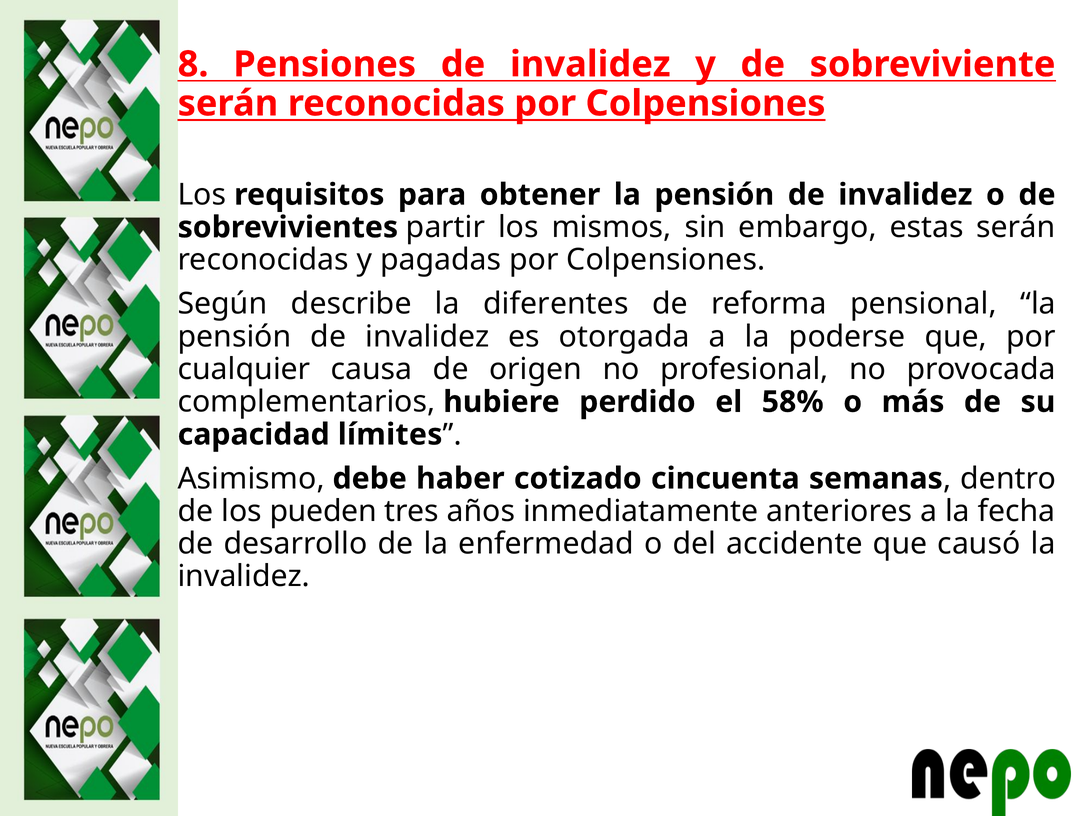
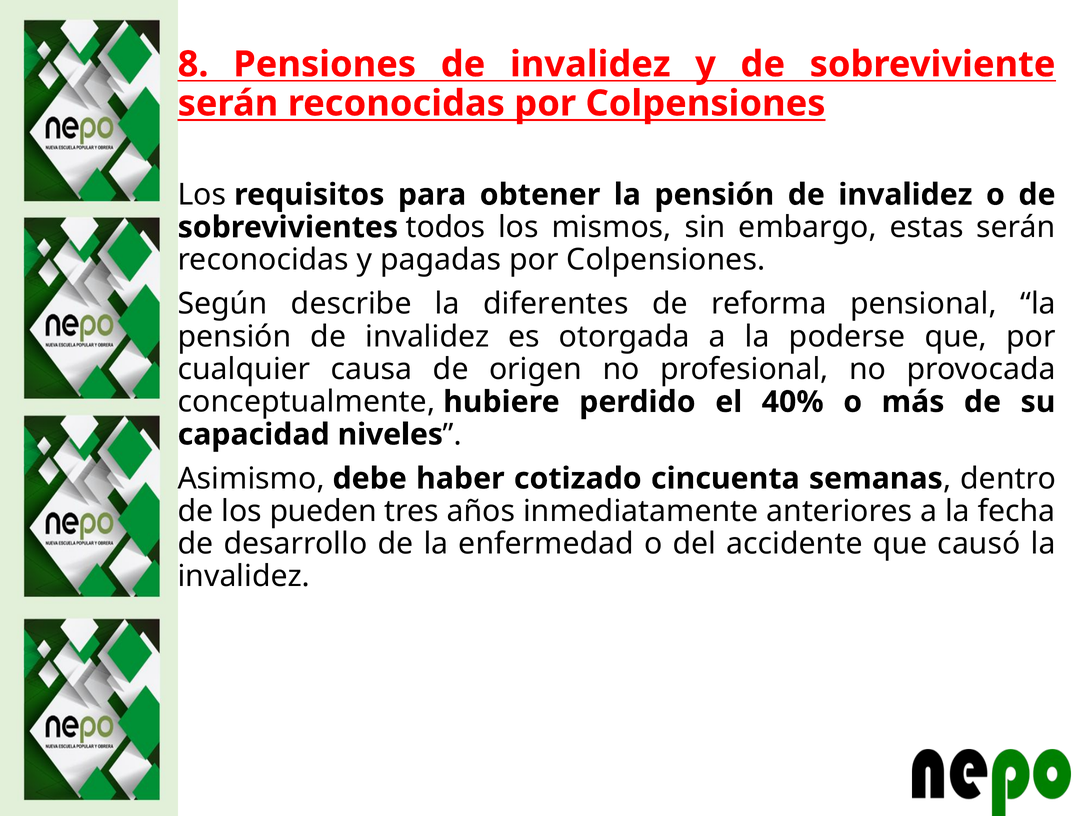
partir: partir -> todos (446, 227)
complementarios: complementarios -> conceptualmente (306, 402)
58%: 58% -> 40% (793, 402)
límites: límites -> niveles (390, 435)
